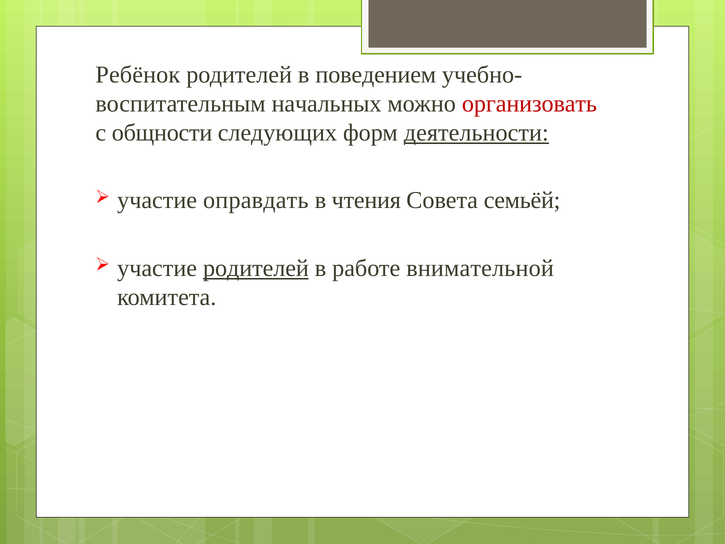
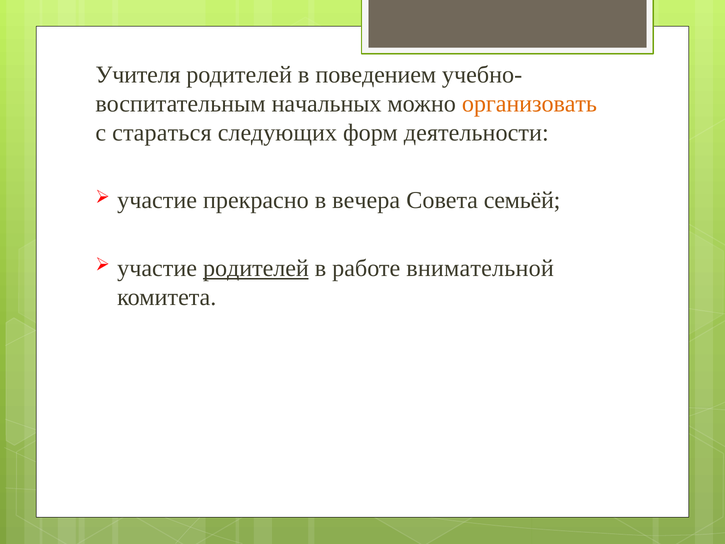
Ребёнок: Ребёнок -> Учителя (138, 75)
организовать colour: red -> orange (529, 104)
общности: общности -> стараться (162, 133)
деятельности underline: present -> none (476, 133)
оправдать: оправдать -> прекрасно (256, 200)
чтения: чтения -> вечера (366, 200)
